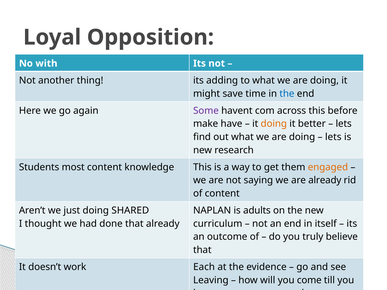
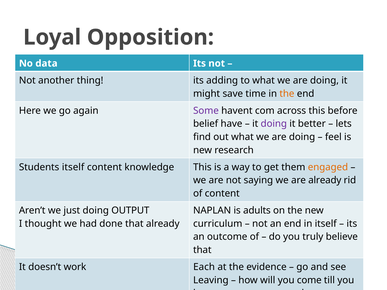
with: with -> data (46, 63)
the colour: blue -> orange (287, 94)
make: make -> belief (206, 124)
doing colour: orange -> purple (274, 124)
lets: lets -> feel (333, 137)
Students most: most -> itself (73, 167)
SHARED: SHARED -> OUTPUT (130, 211)
